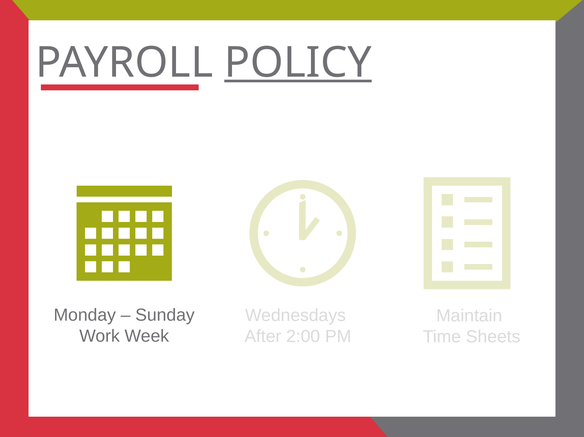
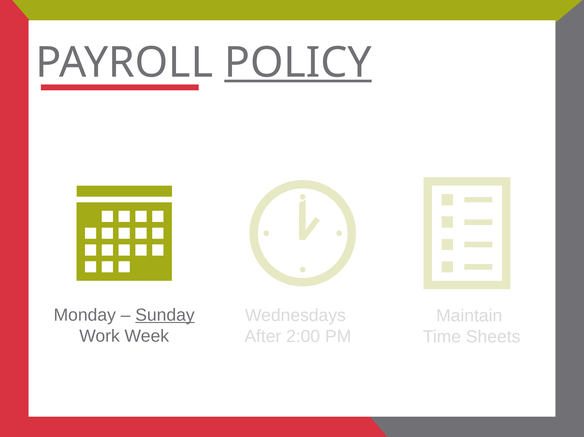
Sunday underline: none -> present (165, 316)
